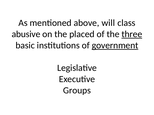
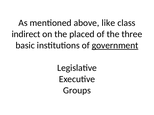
will: will -> like (108, 23)
abusive: abusive -> indirect (26, 34)
three underline: present -> none (132, 34)
